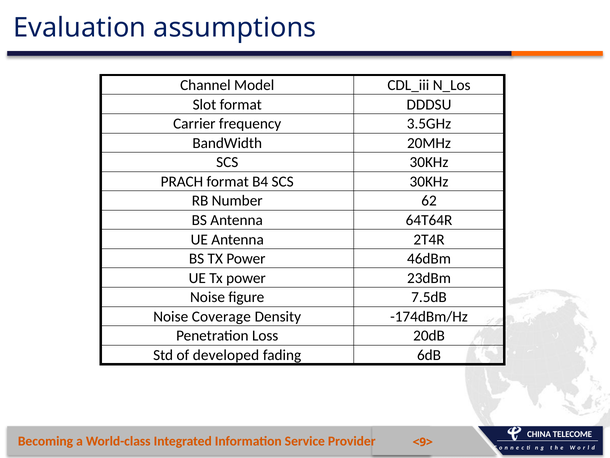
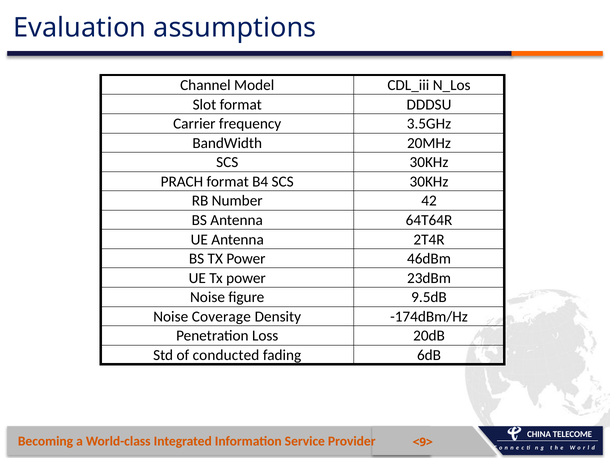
62: 62 -> 42 (429, 201)
7.5dB: 7.5dB -> 9.5dB (429, 297)
developed: developed -> conducted (226, 355)
